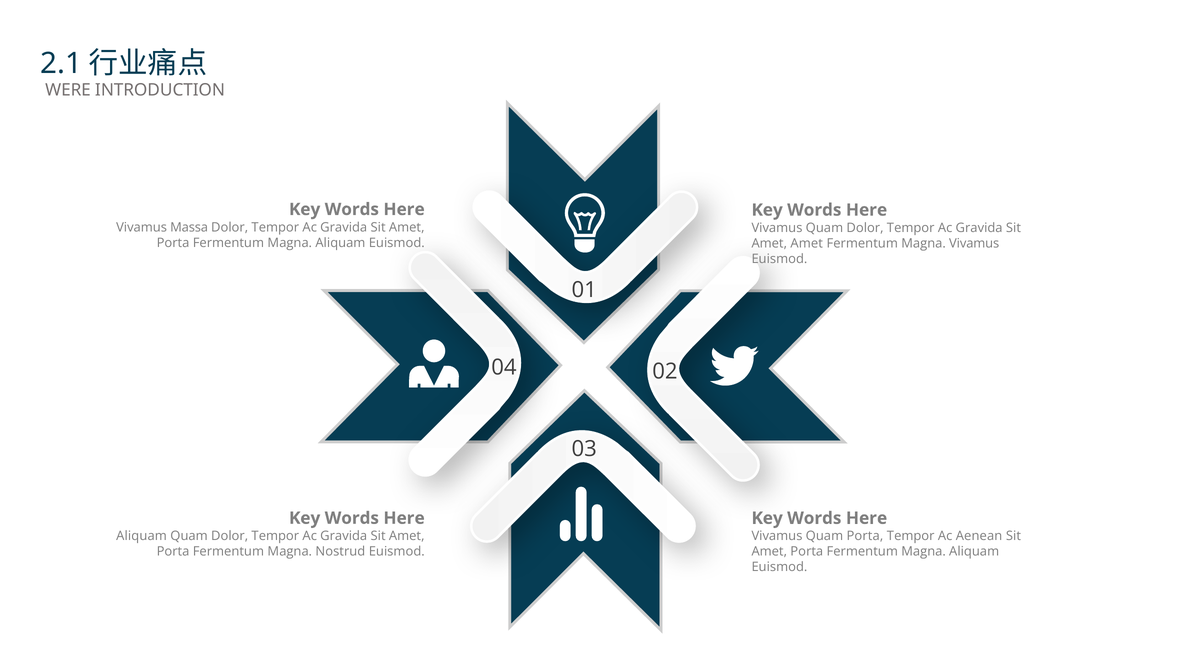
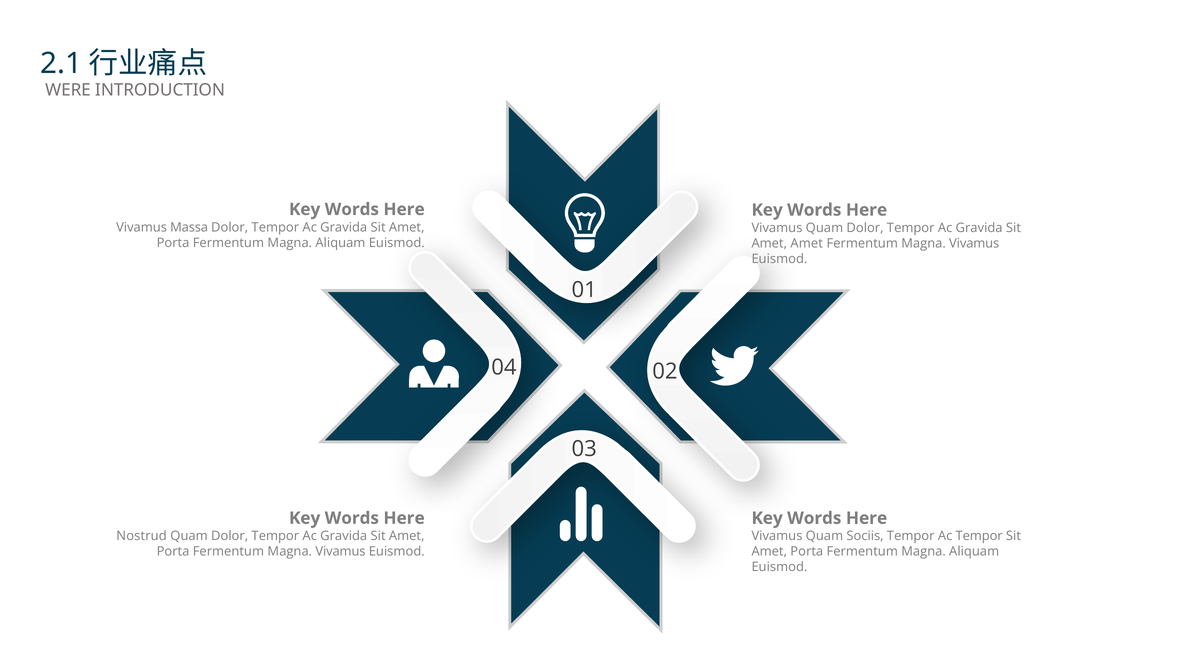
Aliquam: Aliquam -> Nostrud (142, 536)
Quam Porta: Porta -> Sociis (865, 536)
Ac Aenean: Aenean -> Tempor (979, 536)
Porta Fermentum Magna Nostrud: Nostrud -> Vivamus (340, 551)
